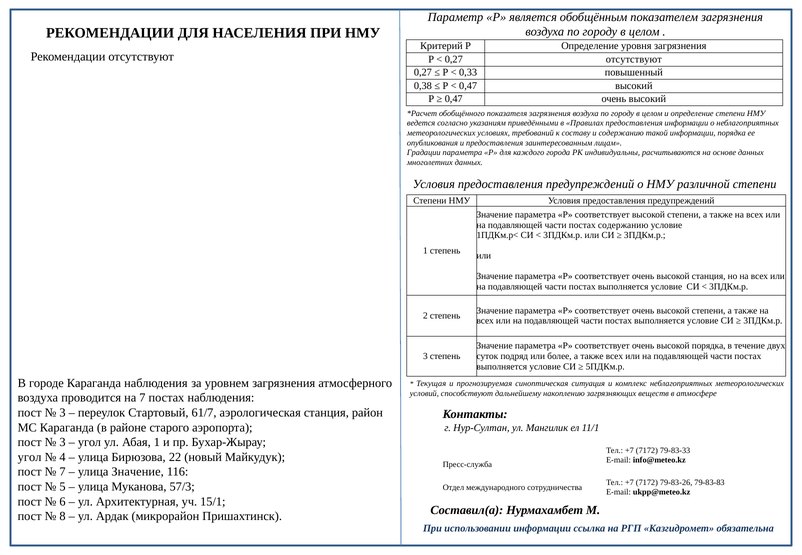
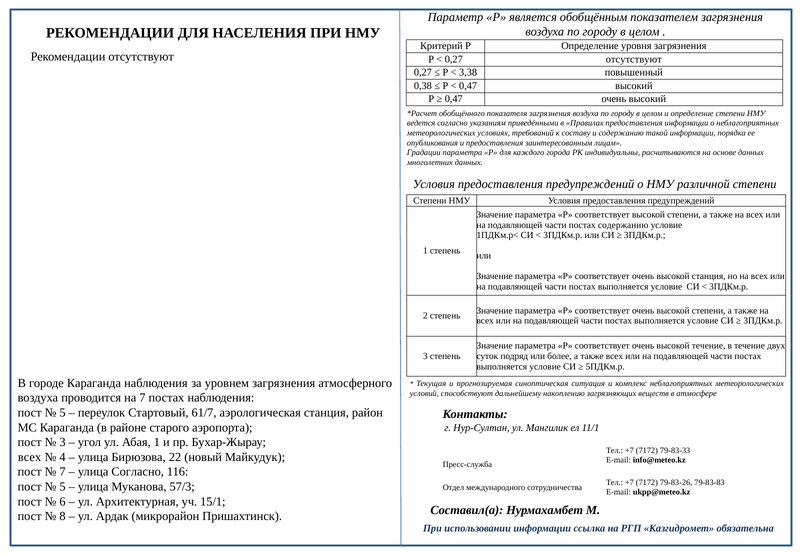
0,33: 0,33 -> 3,38 (468, 73)
высокой порядка: порядка -> течение (709, 346)
3: 3 -> 5 (63, 413)
угол: угол -> всех (30, 457)
улица Значение: Значение -> Согласно (138, 472)
